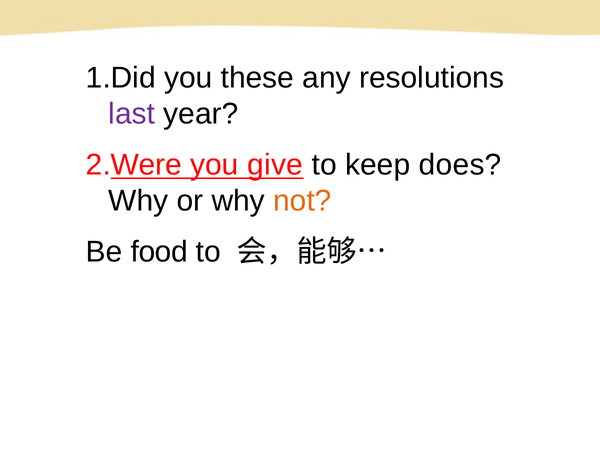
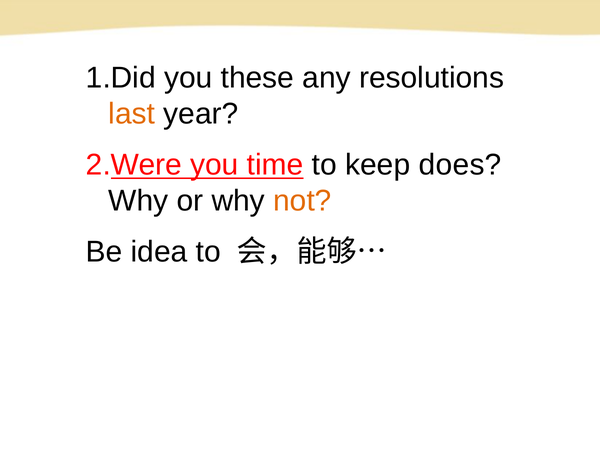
last colour: purple -> orange (132, 114)
give: give -> time (275, 165)
food: food -> idea (159, 252)
